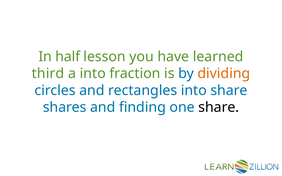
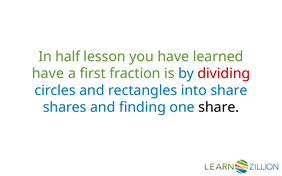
third: third -> have (48, 74)
a into: into -> first (93, 74)
dividing colour: orange -> red (224, 74)
